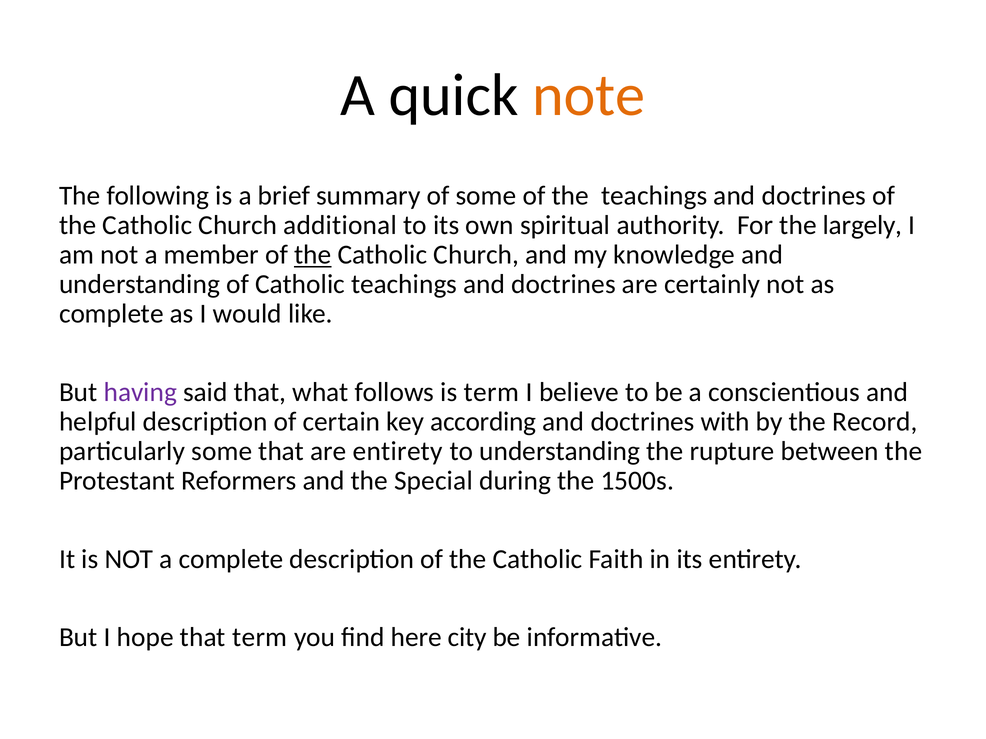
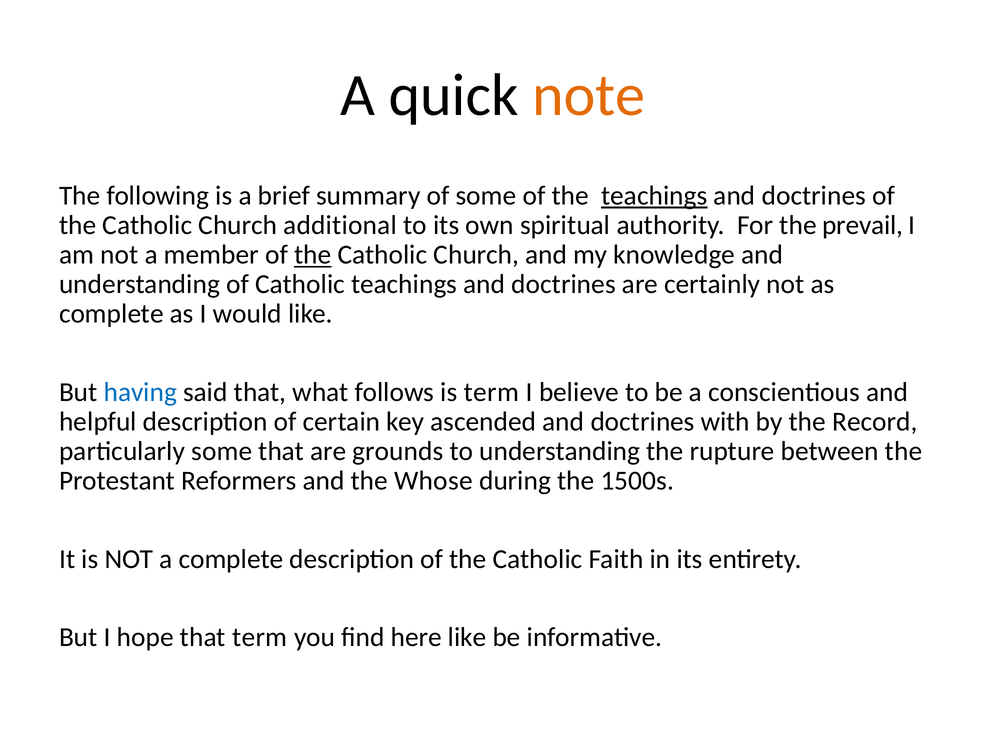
teachings underline: none -> present (654, 196)
largely: largely -> prevail (863, 225)
having colour: purple -> blue (140, 392)
according: according -> ascended (483, 422)
are entirety: entirety -> grounds (398, 452)
Special: Special -> Whose (433, 481)
here city: city -> like (467, 638)
